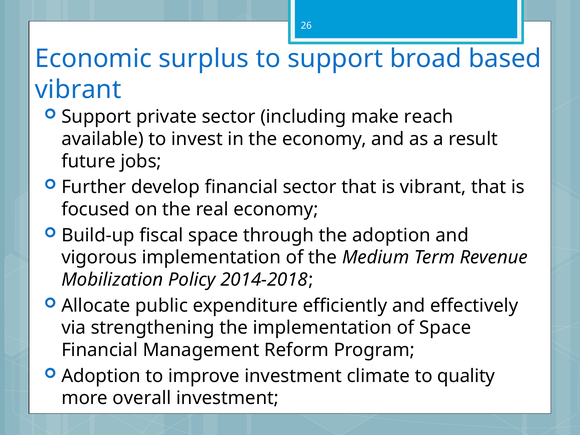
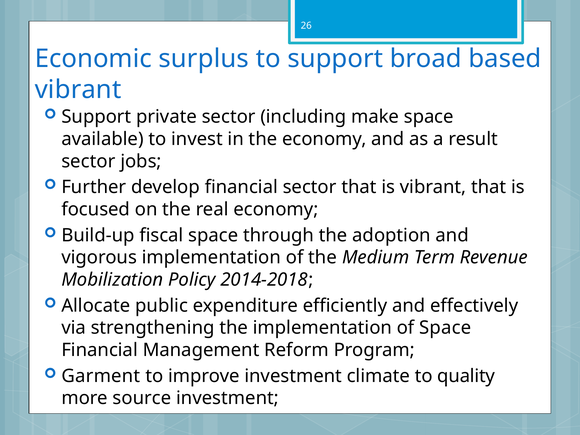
make reach: reach -> space (429, 117)
future: future -> sector (88, 161)
Adoption: Adoption -> Garment (101, 376)
overall: overall -> source (142, 398)
